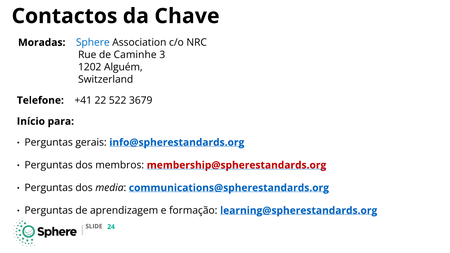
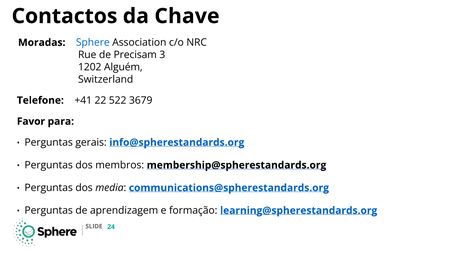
Caminhe: Caminhe -> Precisam (135, 55)
Início: Início -> Favor (31, 121)
membership@spherestandards.org colour: red -> black (236, 165)
